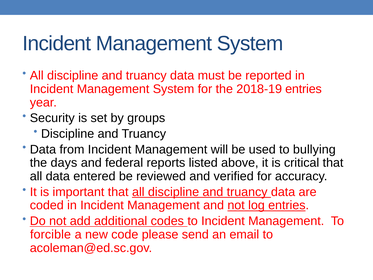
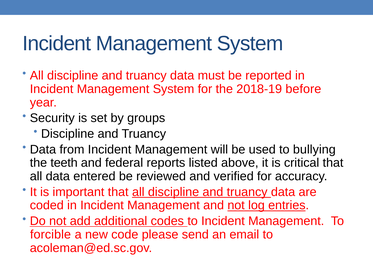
2018-19 entries: entries -> before (303, 89)
days: days -> teeth (64, 163)
